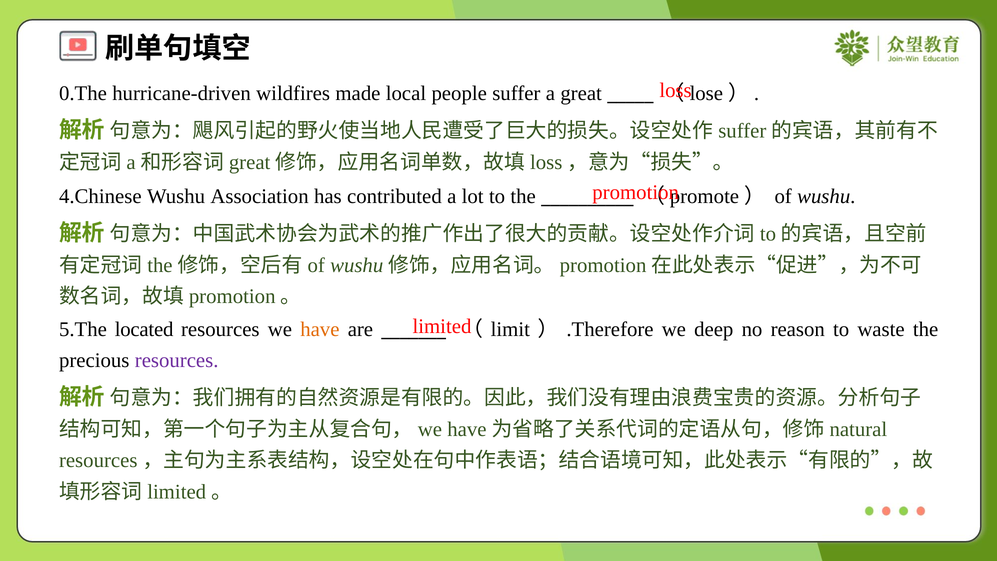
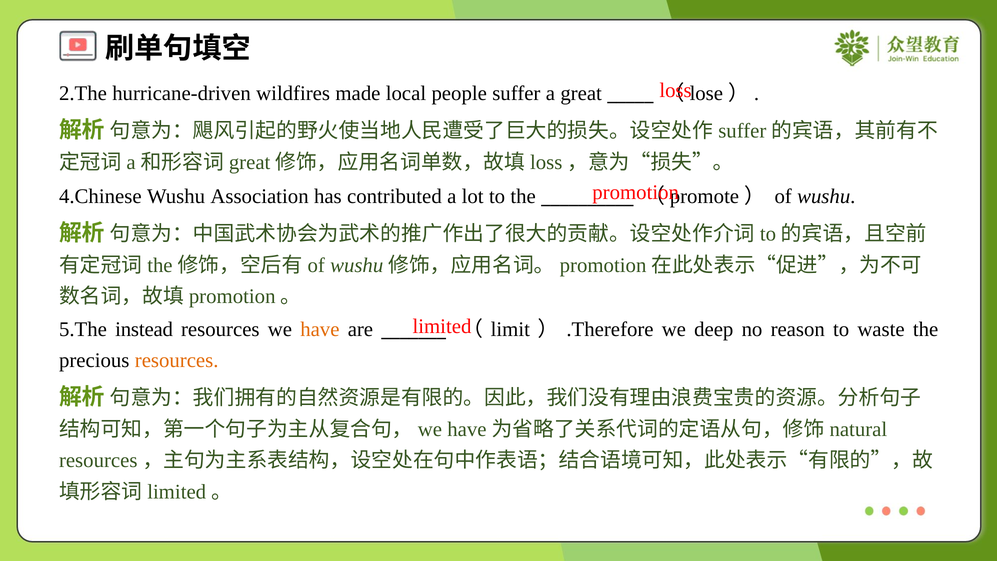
0.The: 0.The -> 2.The (83, 93)
located: located -> instead (144, 329)
resources colour: purple -> orange (177, 360)
